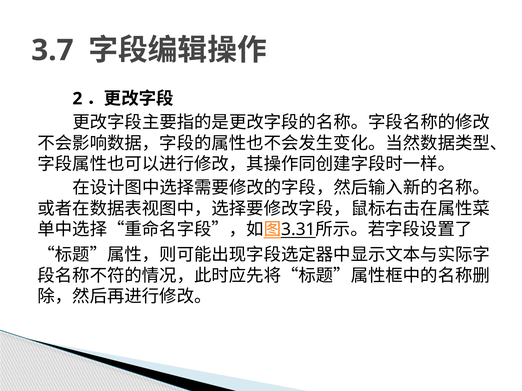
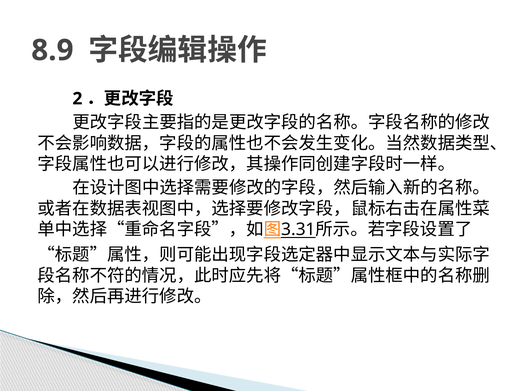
3.7: 3.7 -> 8.9 (52, 50)
